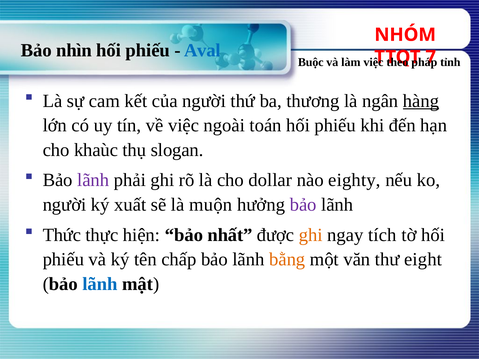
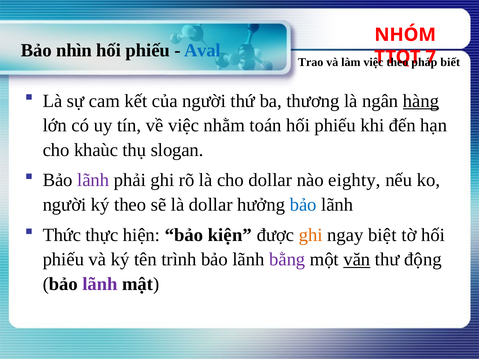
Buộc: Buộc -> Trao (311, 62)
tỉnh: tỉnh -> biết (450, 62)
ngoài: ngoài -> nhằm (224, 126)
ký xuất: xuất -> theo (130, 205)
là muộn: muộn -> dollar (211, 205)
bảo colour: purple -> blue (303, 205)
nhất: nhất -> kiện (230, 235)
tích: tích -> biệt (382, 235)
chấp: chấp -> trình (179, 260)
bằng colour: orange -> purple (287, 260)
văn underline: none -> present (357, 260)
eight: eight -> động (423, 260)
lãnh colour: blue -> purple (100, 284)
